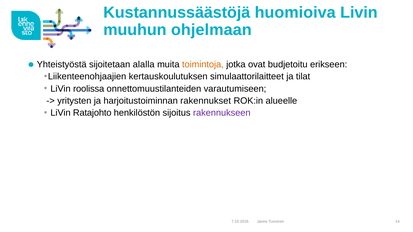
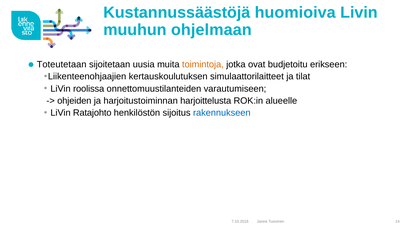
Yhteistyöstä: Yhteistyöstä -> Toteutetaan (62, 65)
alalla: alalla -> uusia (144, 65)
yritysten: yritysten -> ohjeiden (74, 101)
rakennukset: rakennukset -> harjoittelusta (206, 101)
rakennukseen colour: purple -> blue (222, 113)
